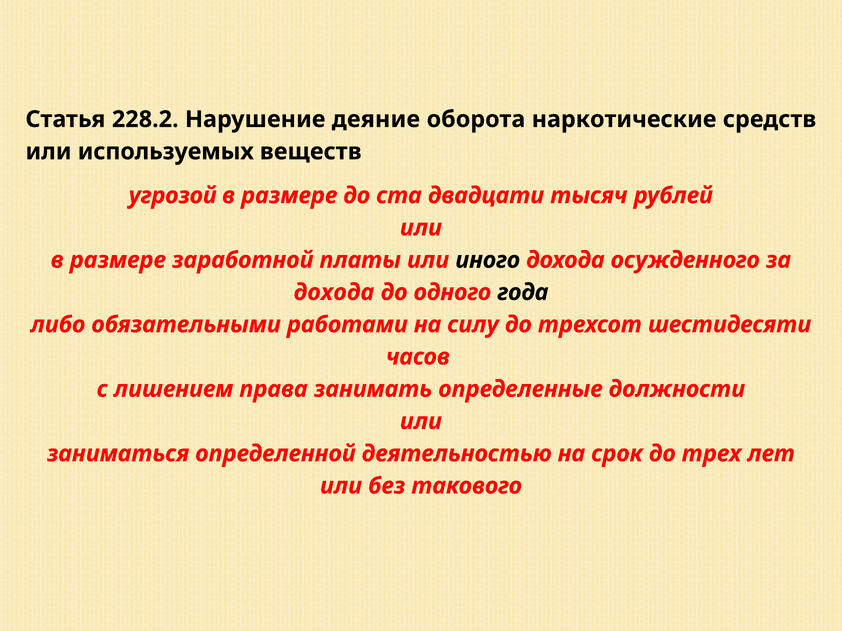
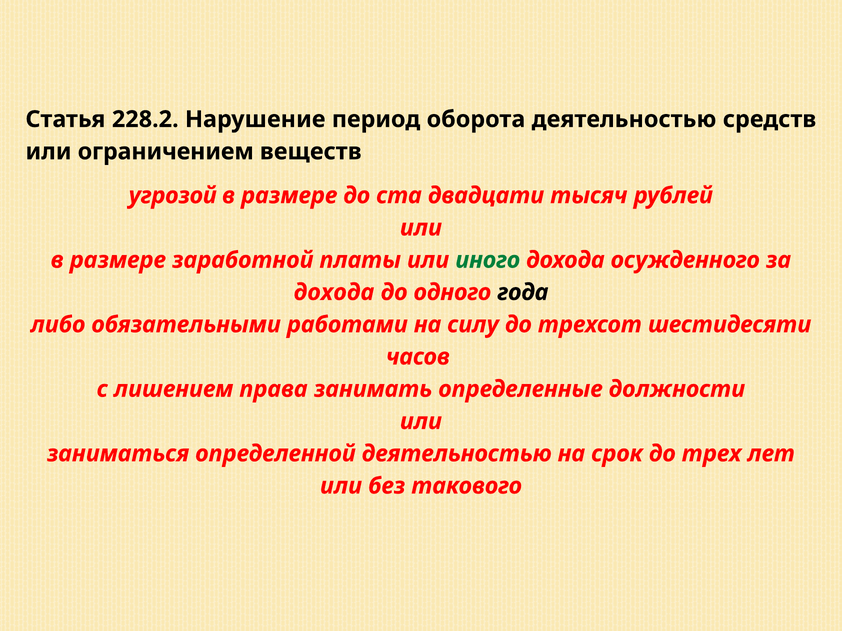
деяние: деяние -> период (376, 119)
оборота наркотические: наркотические -> деятельностью (624, 119)
используемых: используемых -> ограничением (166, 152)
иного colour: black -> green (488, 260)
